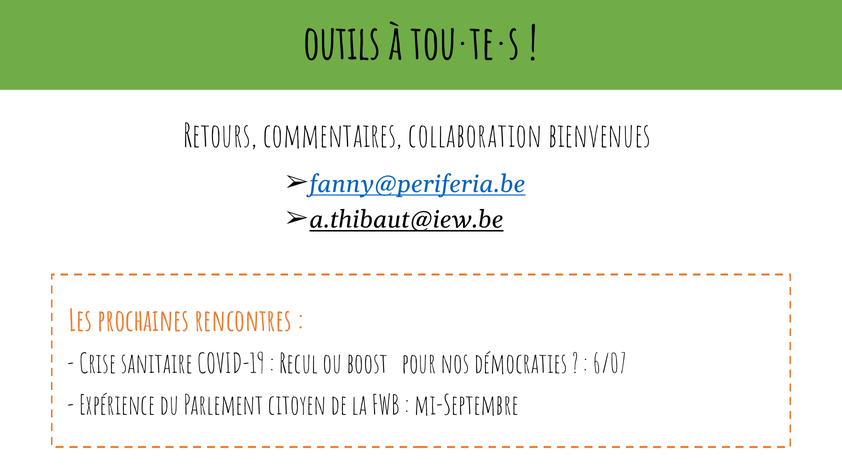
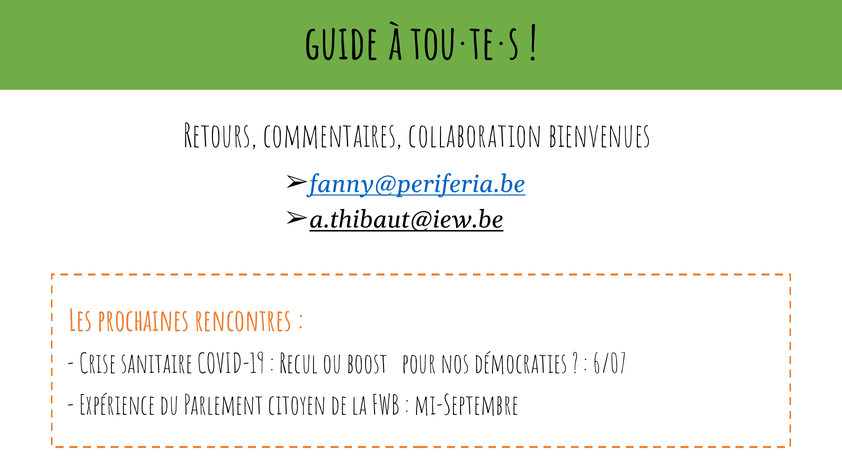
outils: outils -> guide (342, 45)
